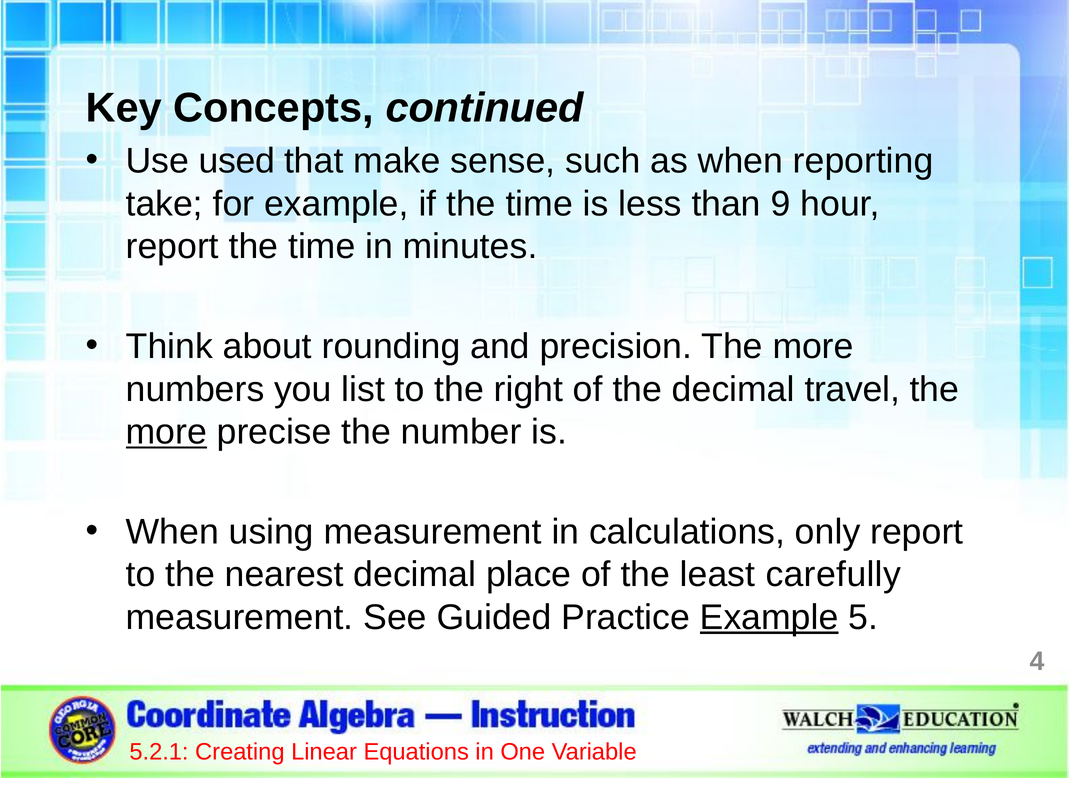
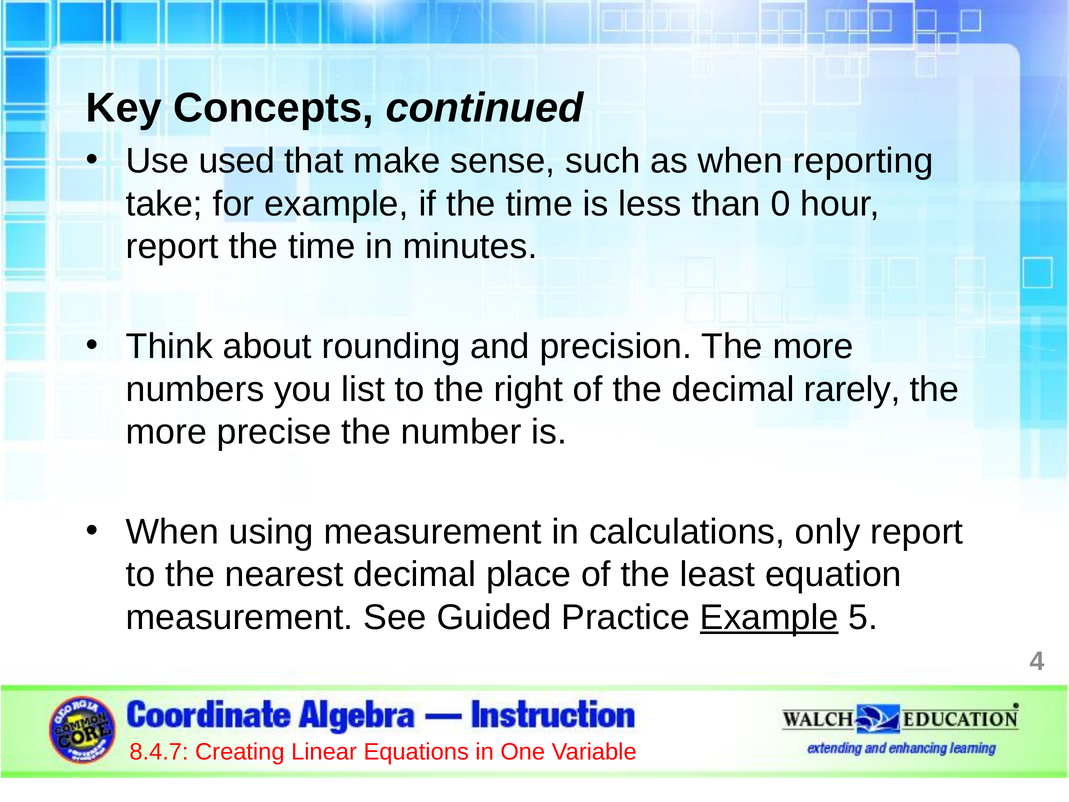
9: 9 -> 0 (781, 204)
travel: travel -> rarely (852, 389)
more underline: present -> none (166, 432)
carefully: carefully -> equation (833, 574)
5.2.1: 5.2.1 -> 8.4.7 (159, 752)
